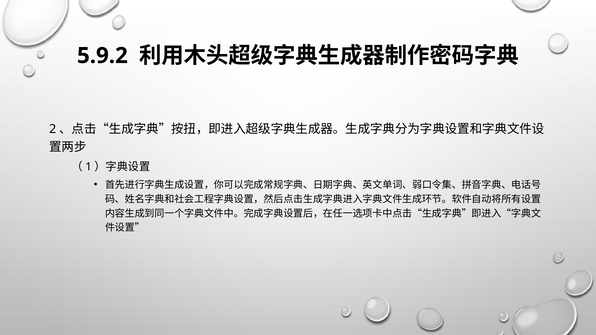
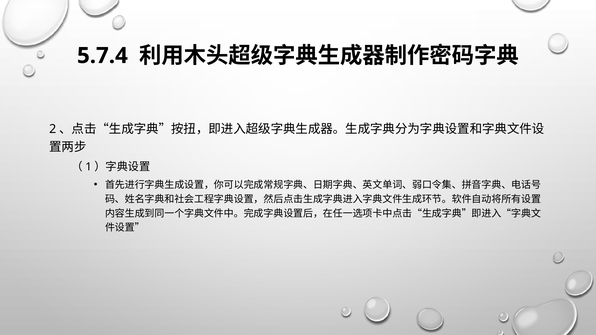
5.9.2: 5.9.2 -> 5.7.4 (102, 56)
